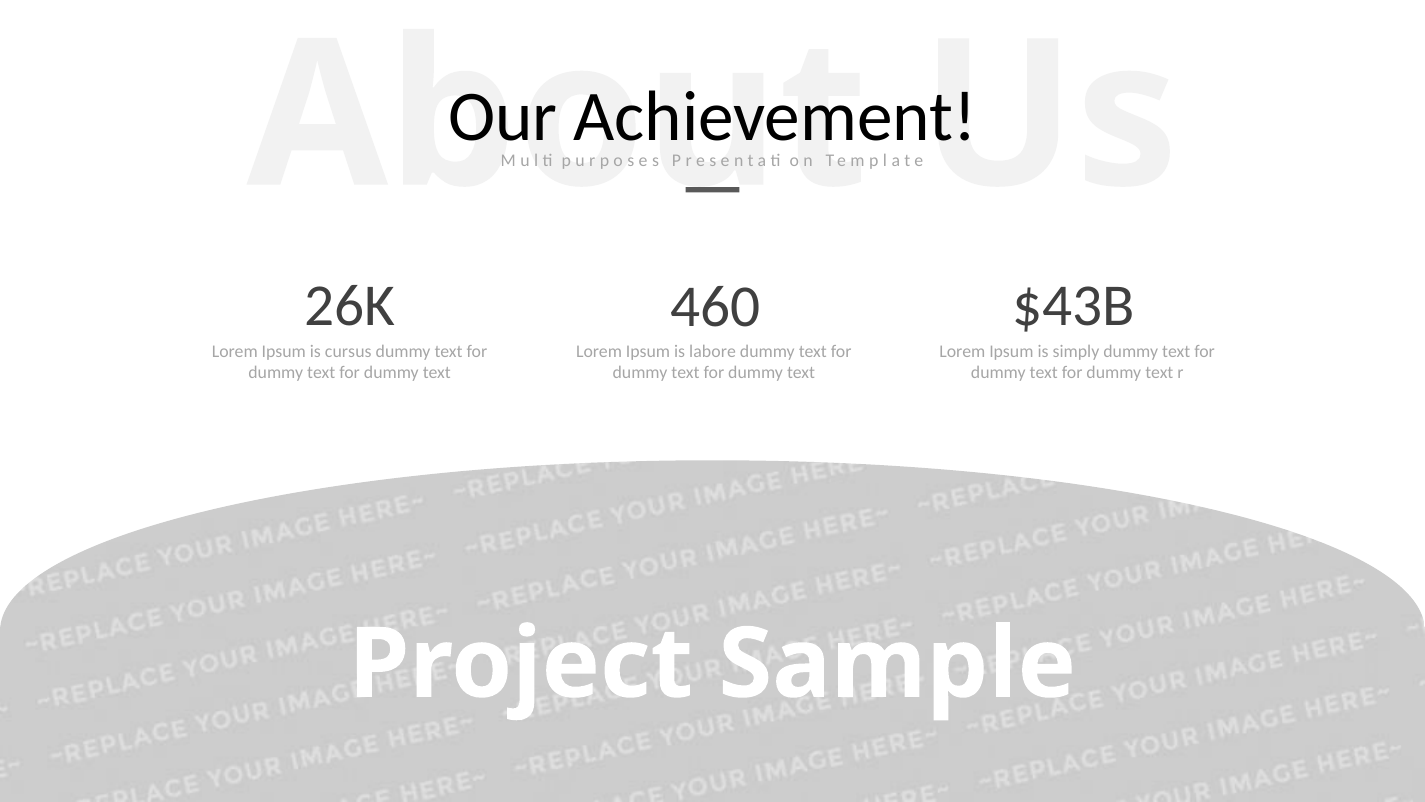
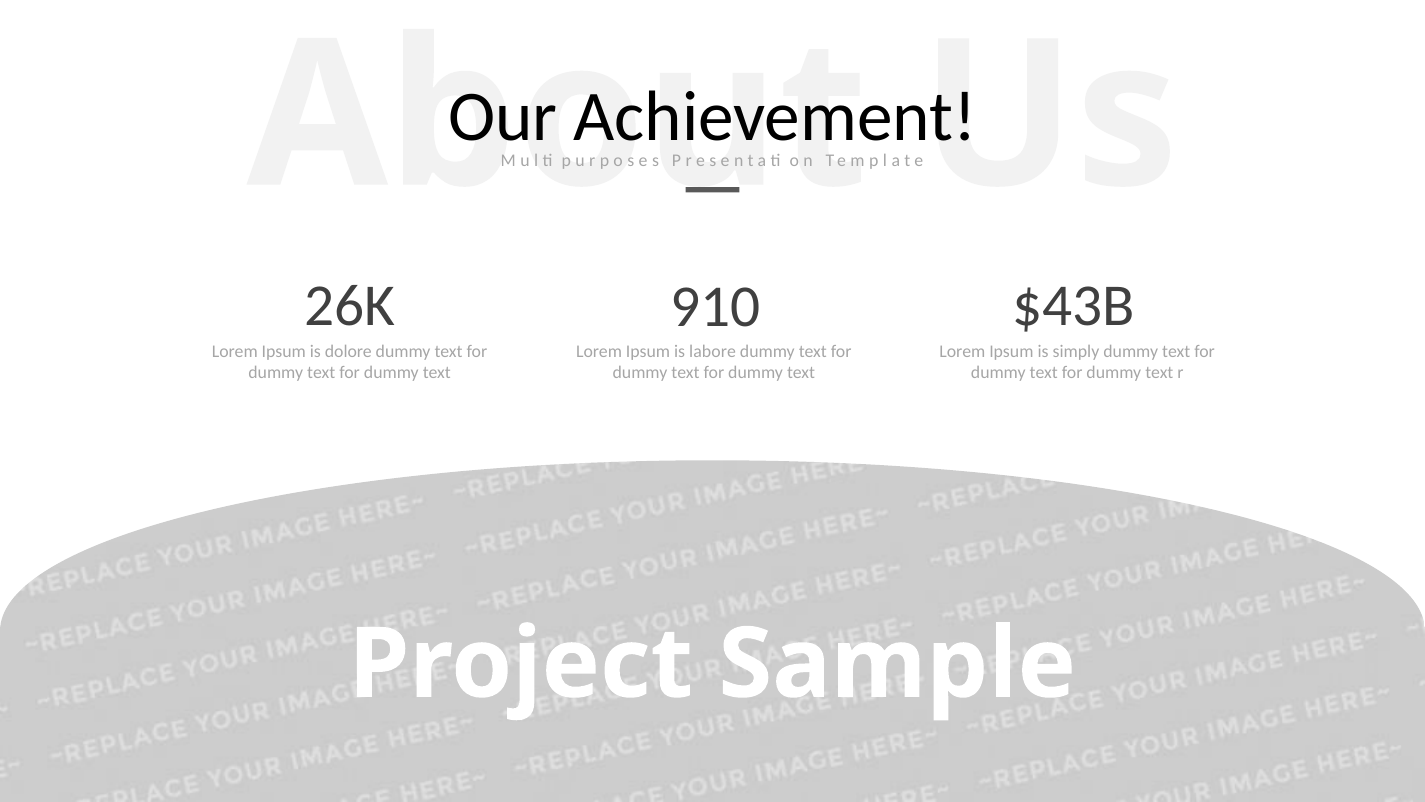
460: 460 -> 910 (716, 306)
cursus: cursus -> dolore (348, 351)
